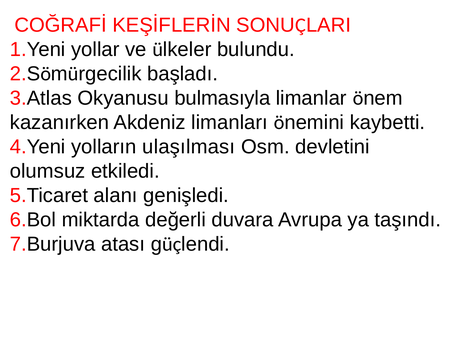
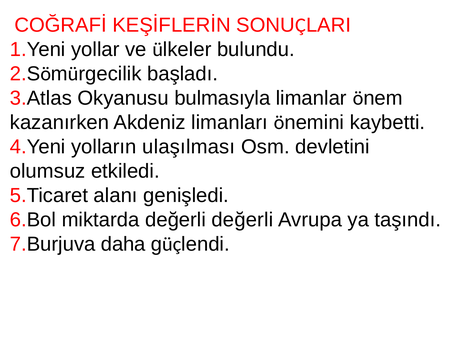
değerli duvara: duvara -> değerli (242, 220)
atası: atası -> daha (123, 244)
